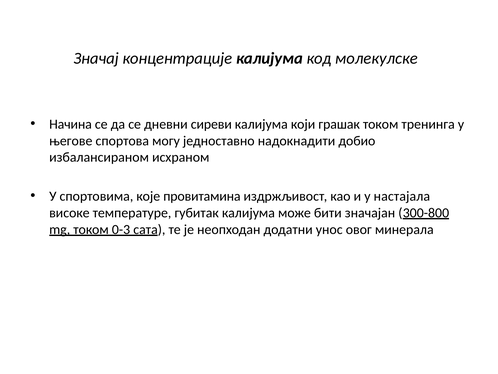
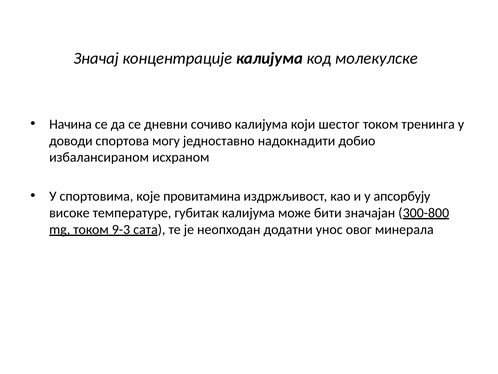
сиреви: сиреви -> сочиво (211, 124)
грашак: грашак -> шестог (339, 124)
његове: његове -> доводи (71, 141)
настајала: настајала -> апсорбују (402, 196)
0-3: 0-3 -> 9-3 (121, 229)
